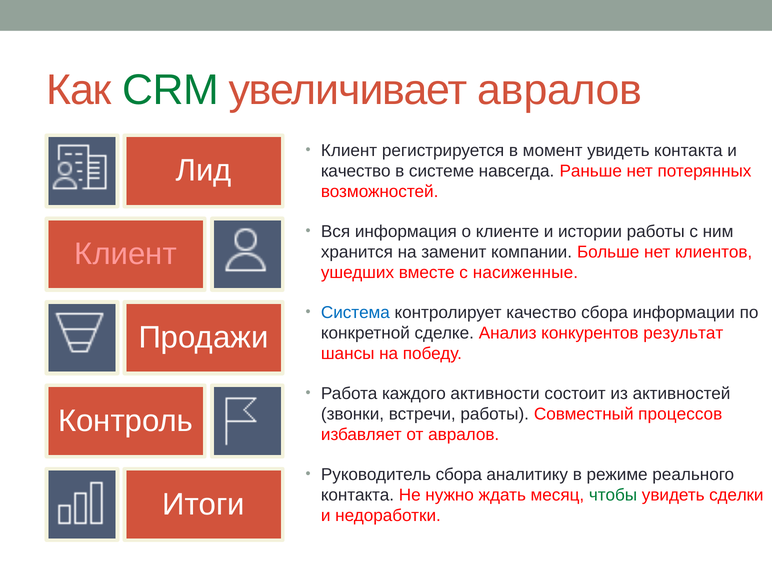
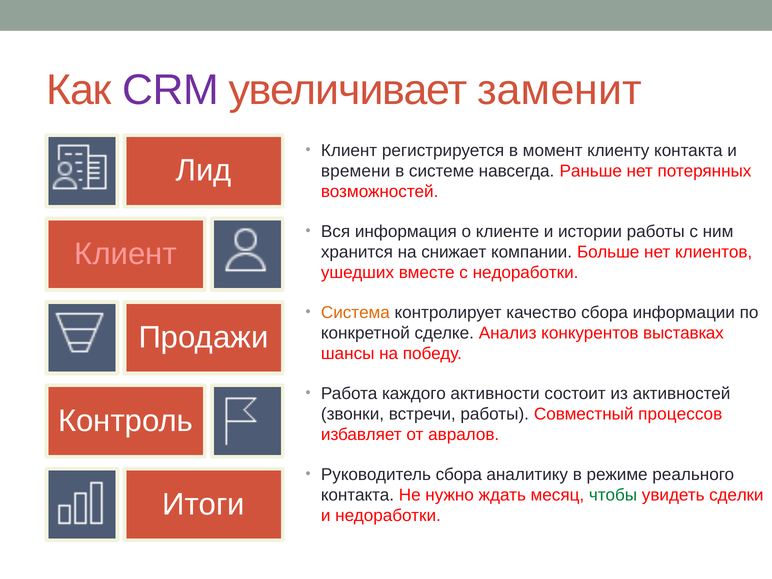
CRM colour: green -> purple (170, 90)
увеличивает авралов: авралов -> заменит (560, 90)
момент увидеть: увидеть -> клиенту (618, 150)
качество: качество -> времени (356, 171)
заменит: заменит -> снижает (454, 252)
с насиженные: насиженные -> недоработки (526, 273)
Система colour: blue -> orange (355, 313)
результат: результат -> выставках (683, 333)
